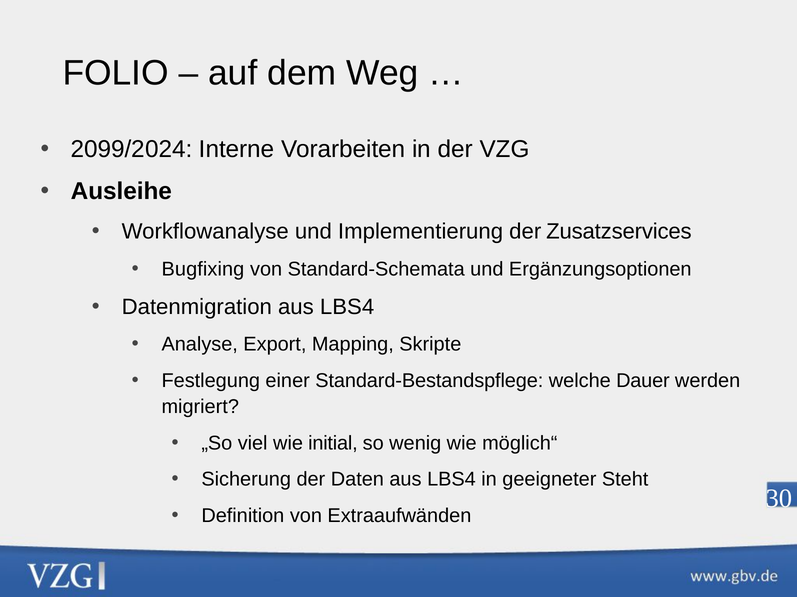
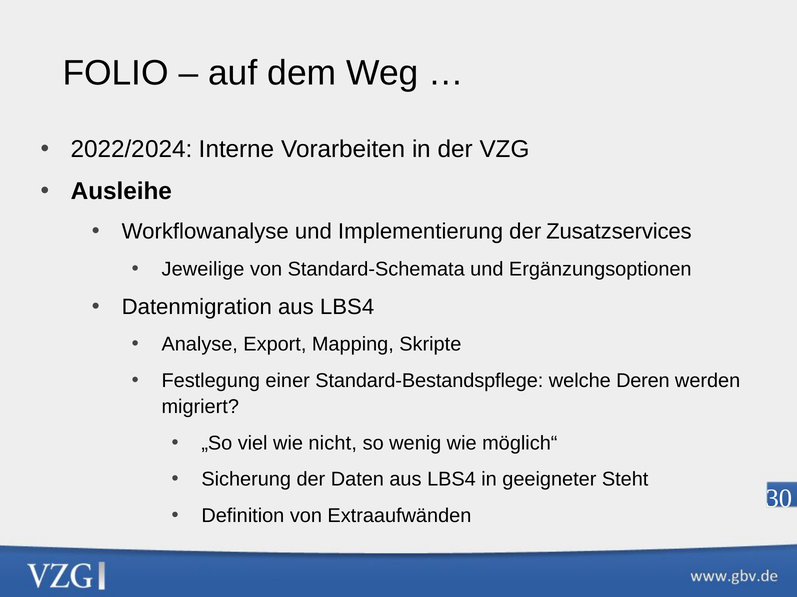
2099/2024: 2099/2024 -> 2022/2024 (132, 149)
Bugfixing: Bugfixing -> Jeweilige (203, 269)
Dauer: Dauer -> Deren (643, 381)
initial: initial -> nicht (333, 444)
